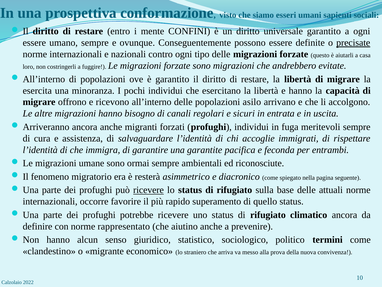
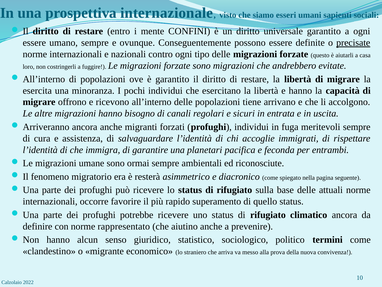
conformazione: conformazione -> internazionale (167, 13)
asilo: asilo -> tiene (252, 102)
garantite: garantite -> planetari (205, 150)
ricevere underline: present -> none (149, 190)
